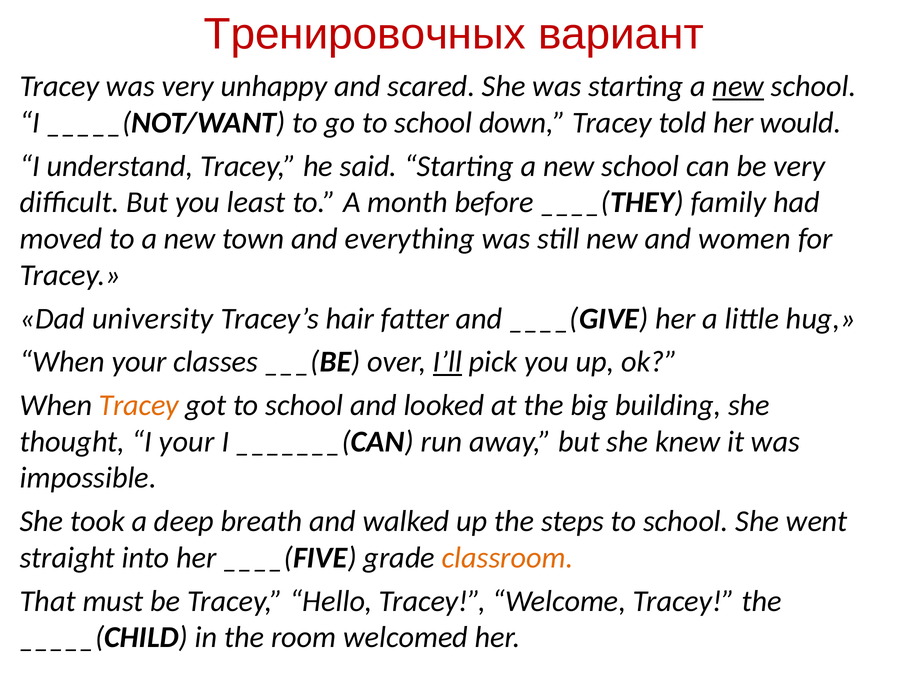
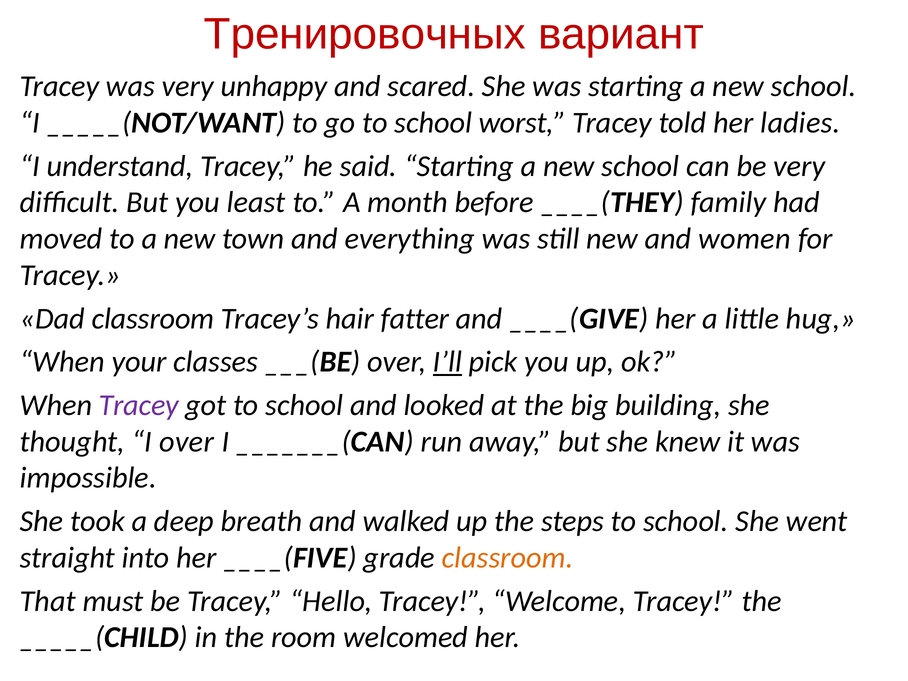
new underline: present -> none (738, 86)
down: down -> worst (522, 123)
would: would -> ladies (800, 123)
Dad university: university -> classroom (153, 319)
Tracey colour: orange -> purple (139, 405)
I your: your -> over (187, 442)
